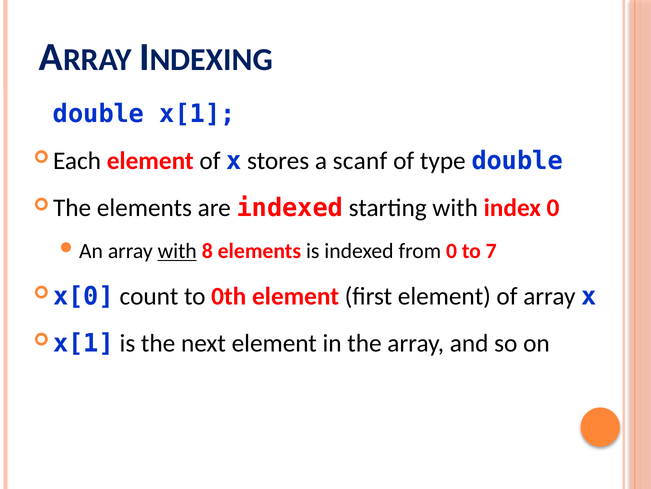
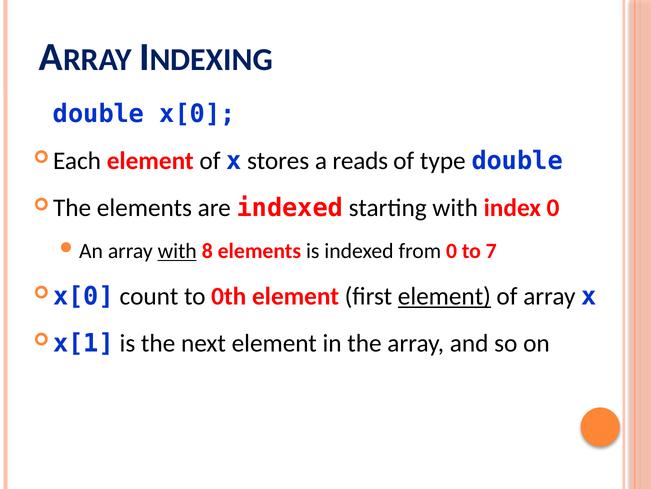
x[1: x[1 -> x[0 (197, 114)
scanf: scanf -> reads (360, 161)
element underline: none -> present (444, 296)
